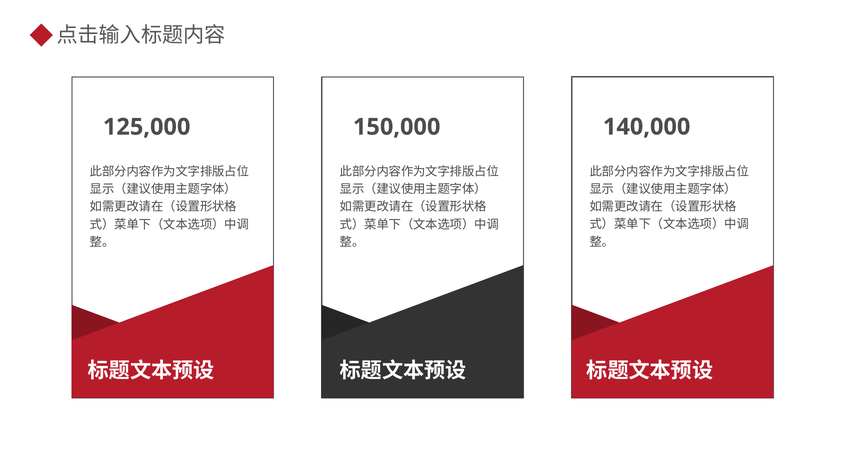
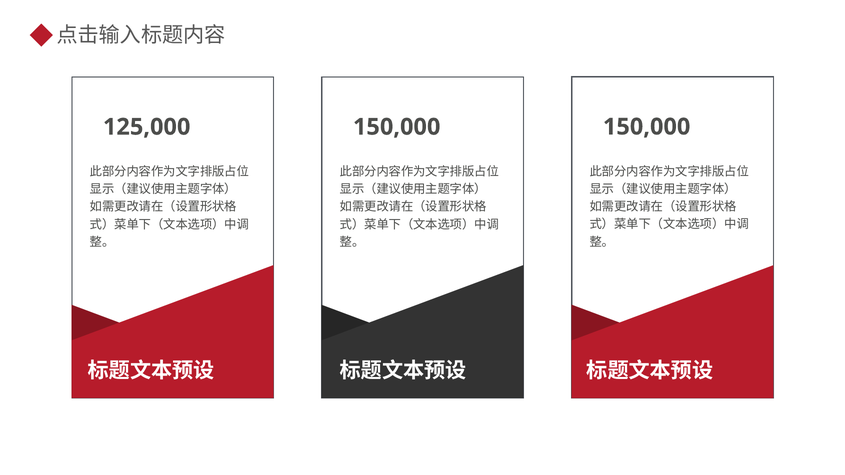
140,000: 140,000 -> 150,000 (647, 127)
